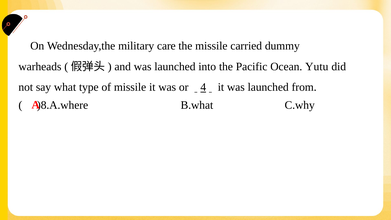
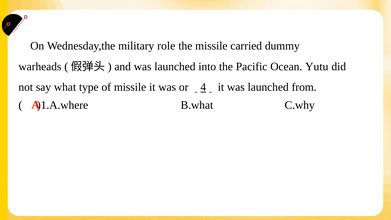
care: care -> role (166, 46)
)8.A.where: )8.A.where -> )1.A.where (63, 105)
